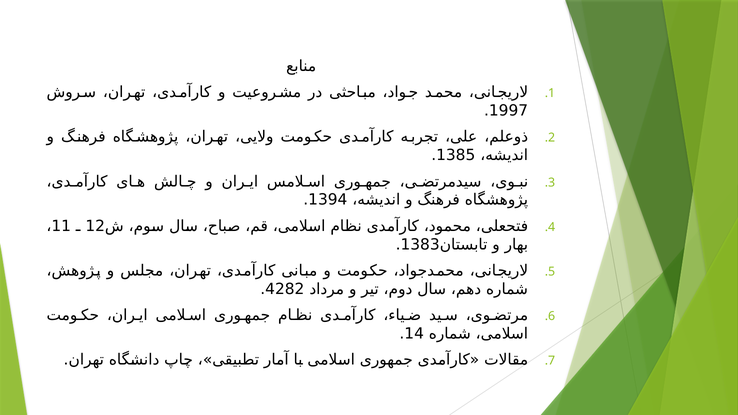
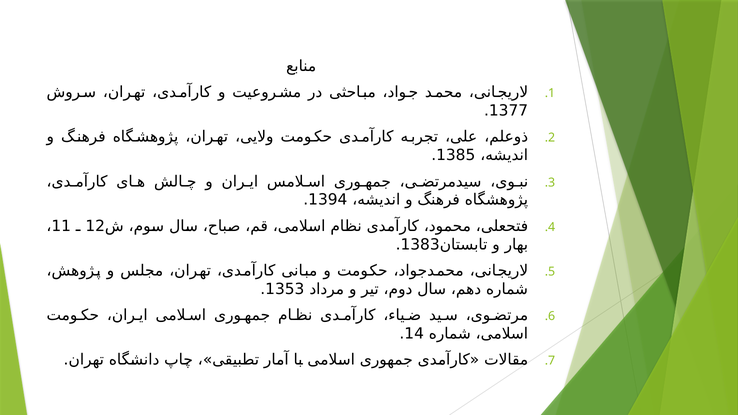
1997: 1997 -> 1377 (509, 111)
4282: 4282 -> 1353 (285, 289)
